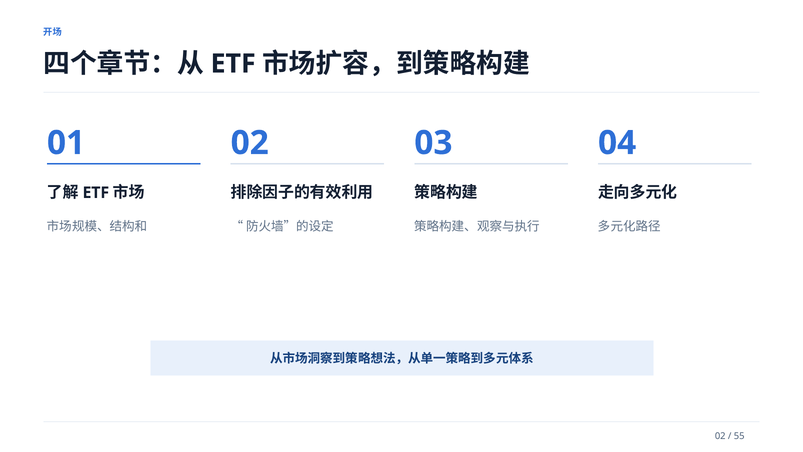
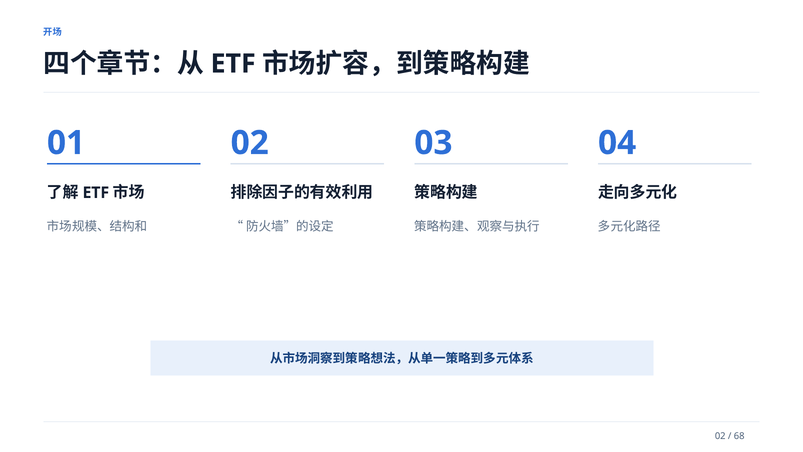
55: 55 -> 68 (739, 436)
